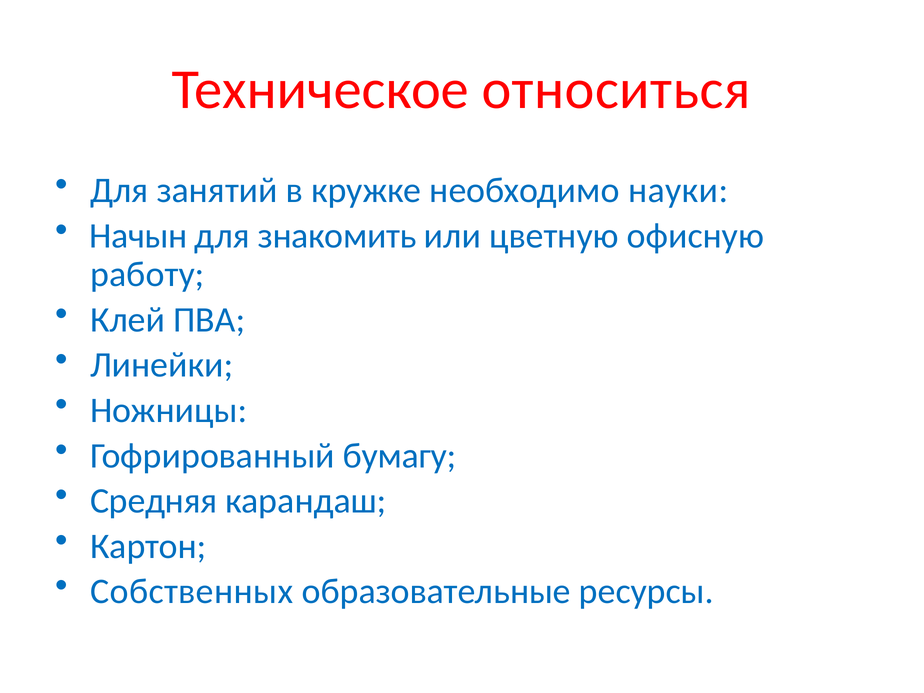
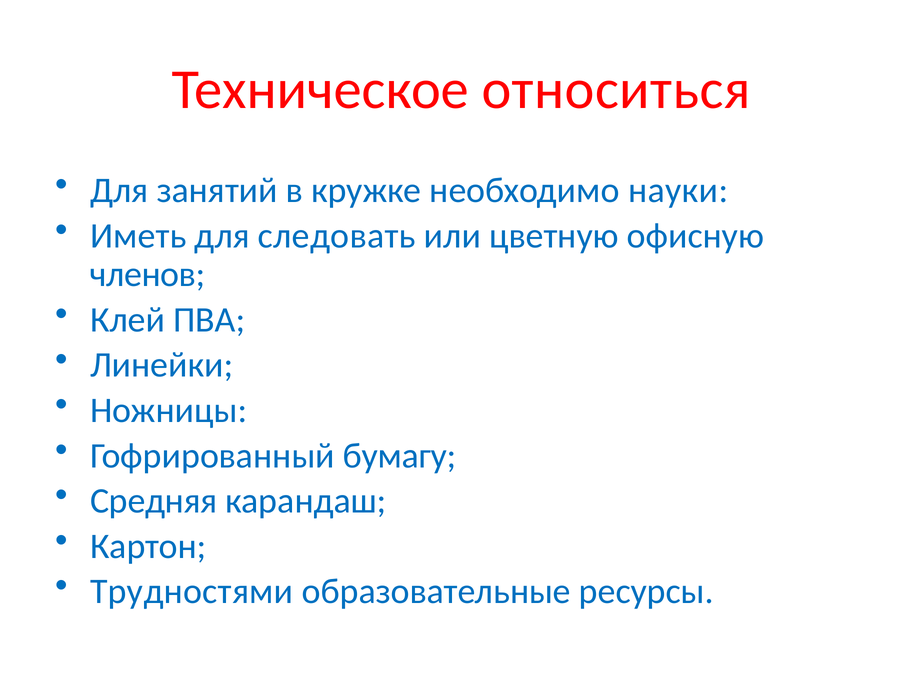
Начын: Начын -> Иметь (138, 236)
знакомить: знакомить -> следовать (337, 236)
работу: работу -> членов (147, 275)
Собственных: Собственных -> Трудностями (192, 592)
